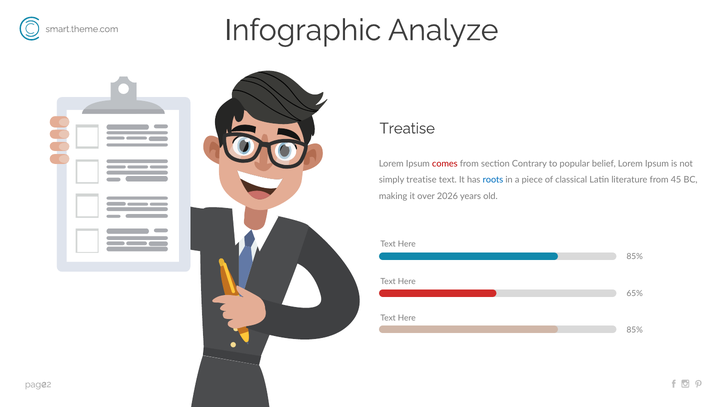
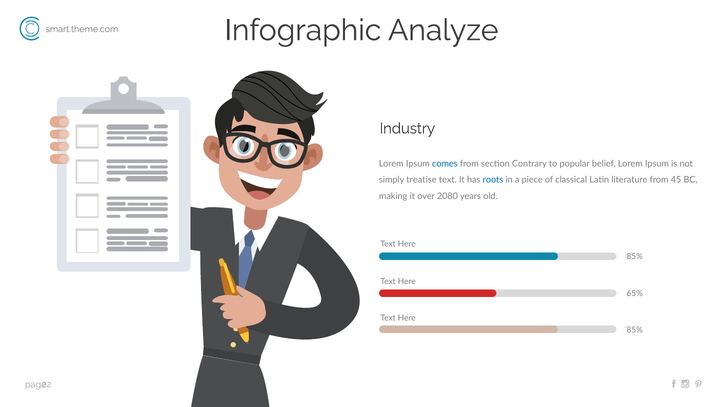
Treatise: Treatise -> Industry (407, 128)
comes colour: red -> blue (445, 164)
2026: 2026 -> 2080 (447, 196)
